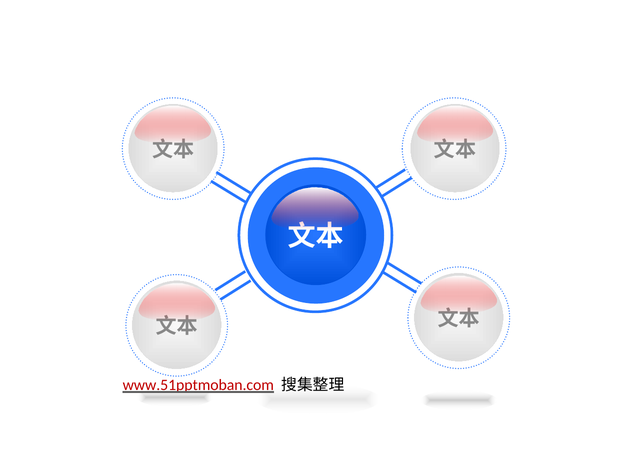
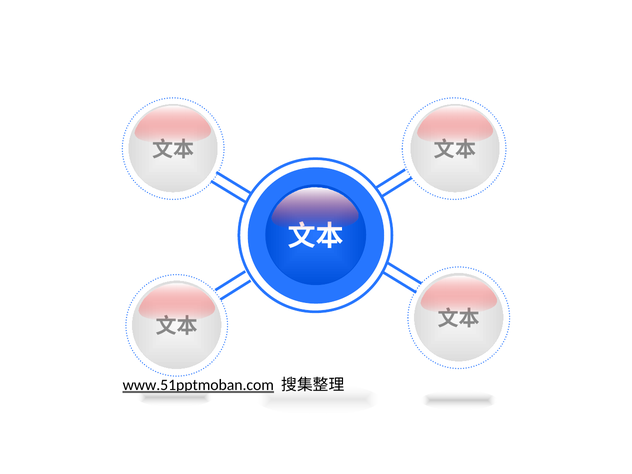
www.51pptmoban.com colour: red -> black (198, 385)
